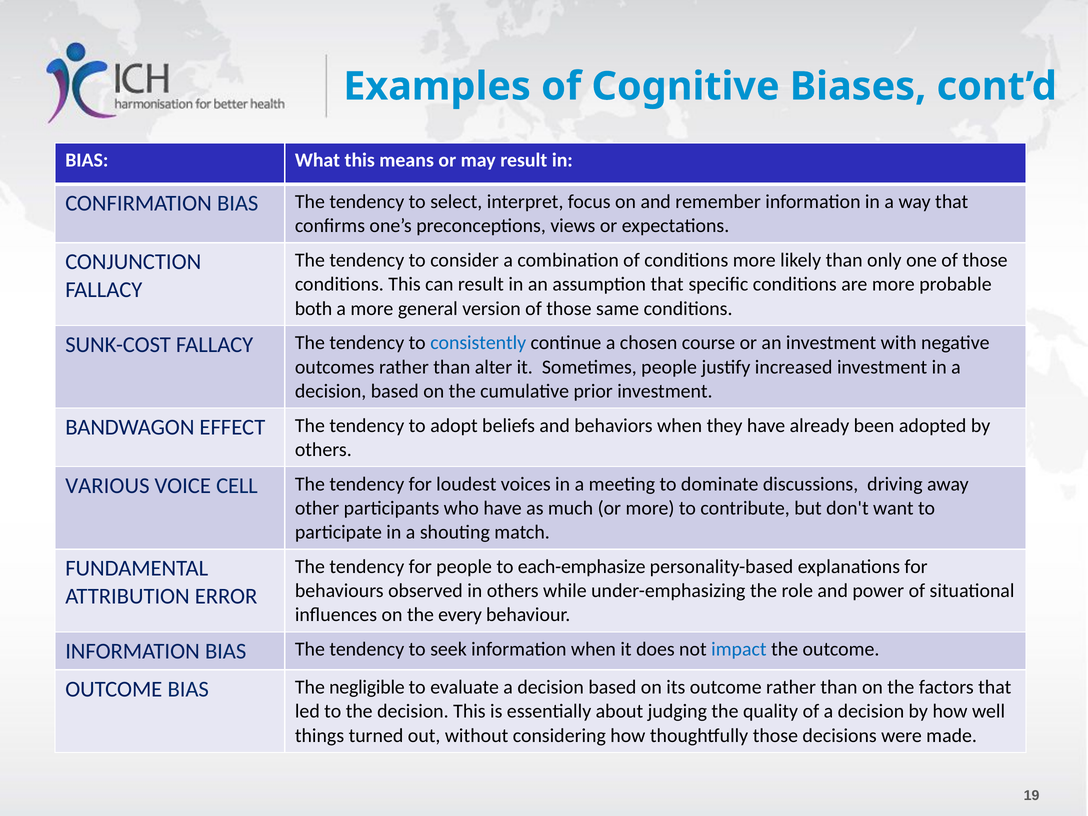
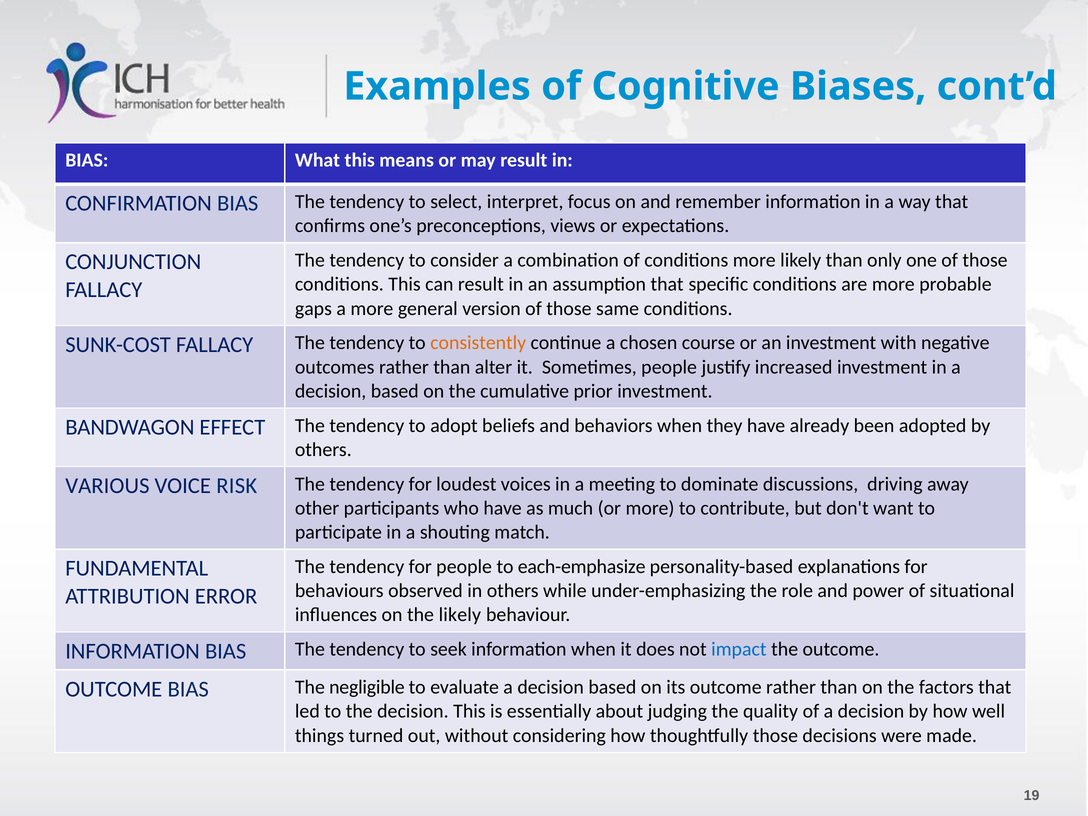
both: both -> gaps (313, 308)
consistently colour: blue -> orange (478, 343)
CELL: CELL -> RISK (237, 486)
the every: every -> likely (460, 615)
